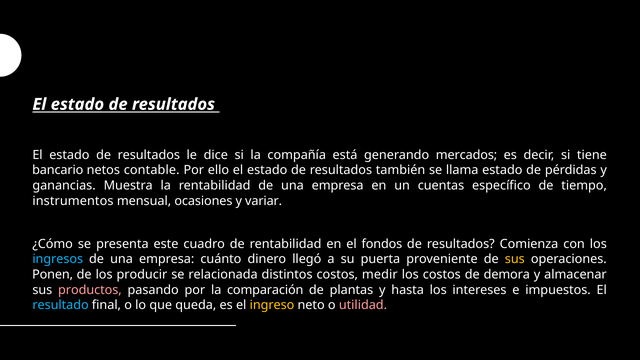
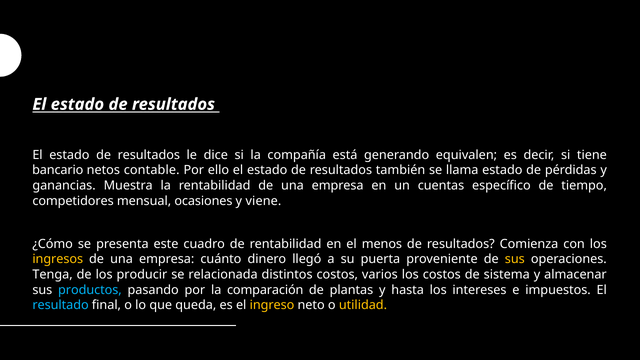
mercados: mercados -> equivalen (466, 155)
instrumentos: instrumentos -> competidores (73, 201)
variar: variar -> viene (263, 201)
fondos: fondos -> menos (382, 244)
ingresos colour: light blue -> yellow (58, 259)
Ponen: Ponen -> Tenga (53, 275)
medir: medir -> varios (380, 275)
demora: demora -> sistema (507, 275)
productos colour: pink -> light blue (90, 290)
utilidad colour: pink -> yellow (363, 305)
